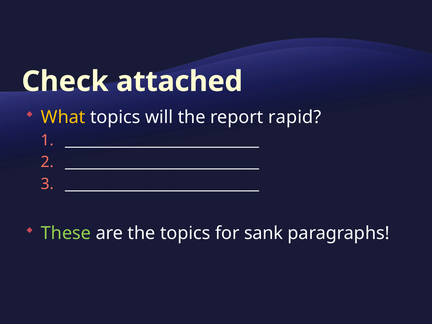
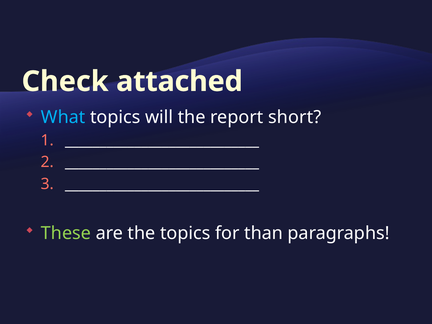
What colour: yellow -> light blue (63, 117)
rapid: rapid -> short (295, 117)
sank: sank -> than (264, 233)
